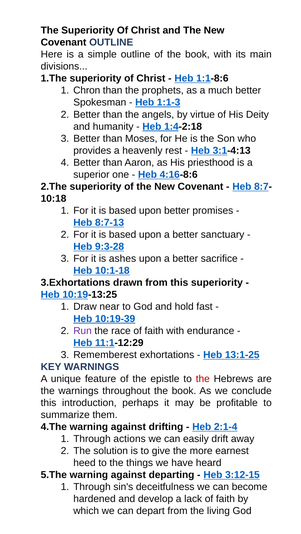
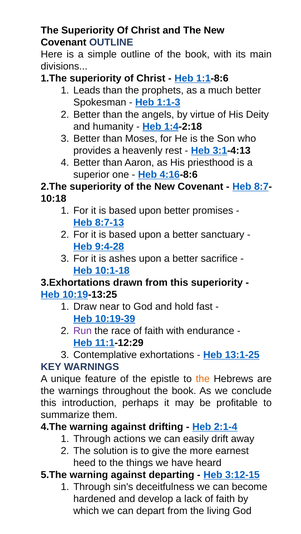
Chron: Chron -> Leads (87, 91)
9:3-28: 9:3-28 -> 9:4-28 (110, 247)
Rememberest: Rememberest -> Contemplative (105, 355)
the colour: red -> orange (203, 380)
